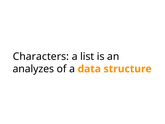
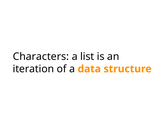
analyzes: analyzes -> iteration (33, 69)
